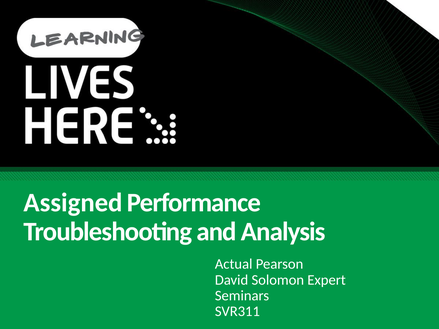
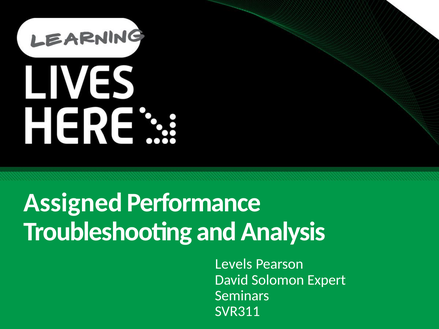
Actual: Actual -> Levels (234, 264)
